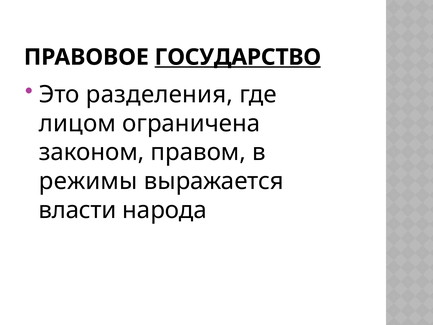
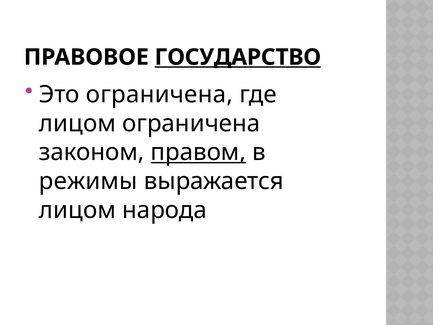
Это разделения: разделения -> ограничена (159, 94)
правом underline: none -> present (198, 152)
власти: власти -> лицом (77, 210)
